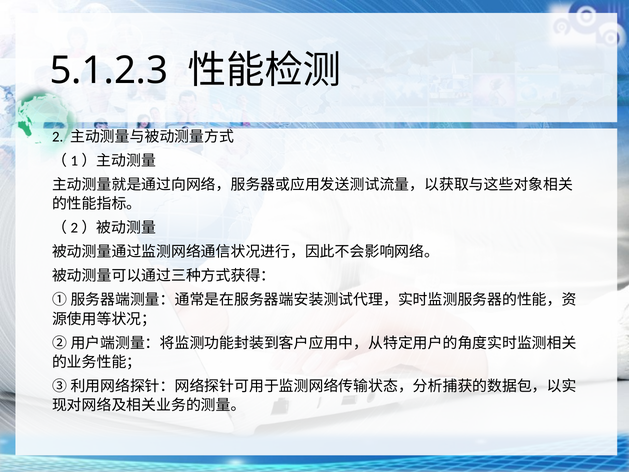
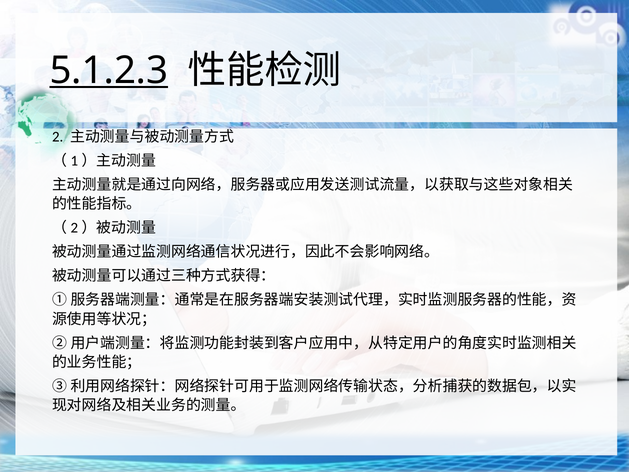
5.1.2.3 underline: none -> present (109, 70)
